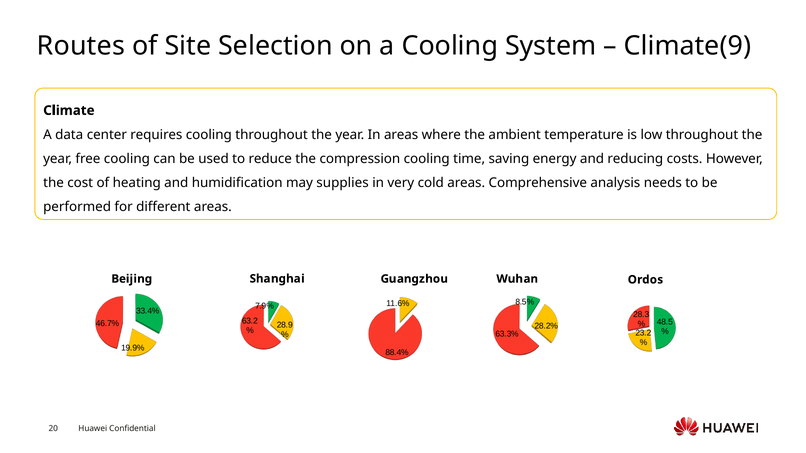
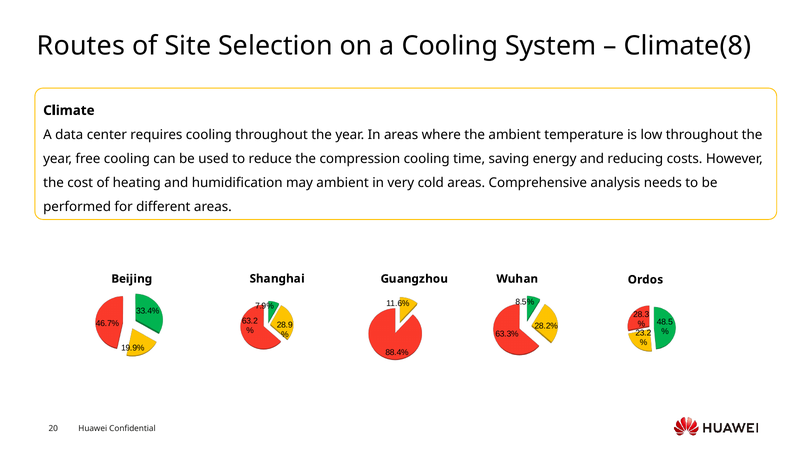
Climate(9: Climate(9 -> Climate(8 (687, 46)
may supplies: supplies -> ambient (343, 183)
